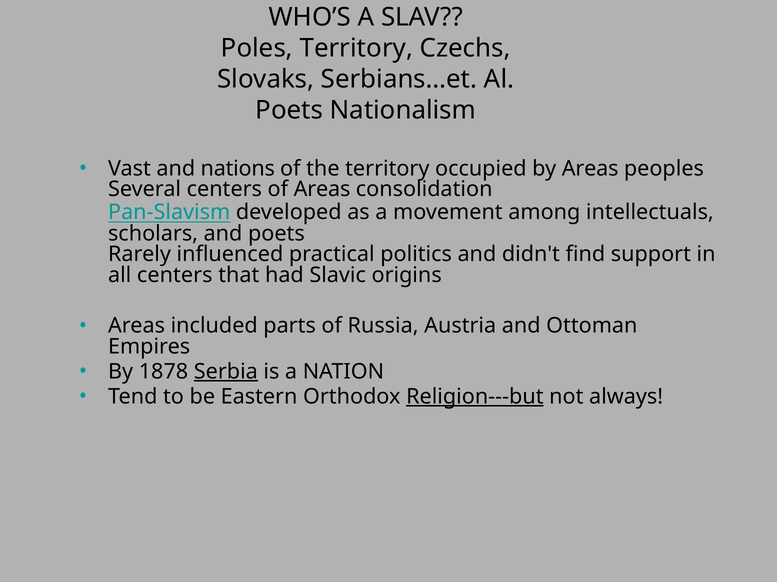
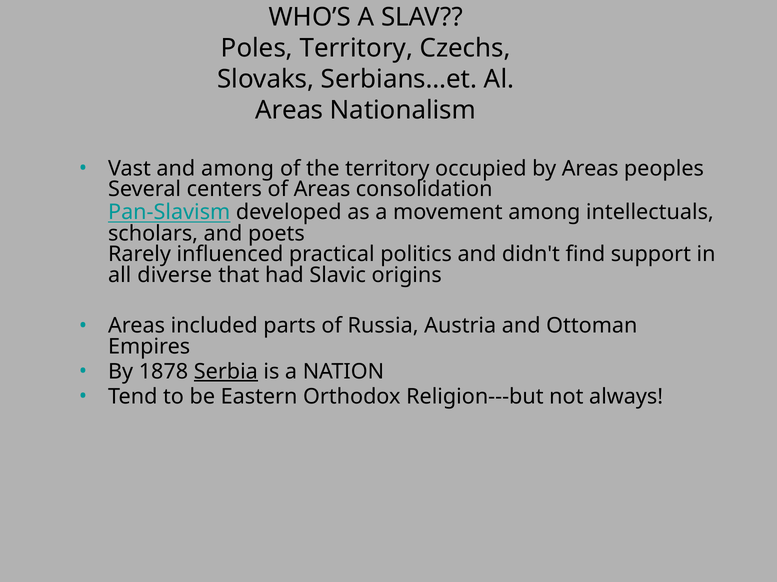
Poets: Poets -> Areas (289, 111)
and nations: nations -> among (238, 169)
all centers: centers -> diverse (175, 275)
Religion---but underline: present -> none (475, 397)
